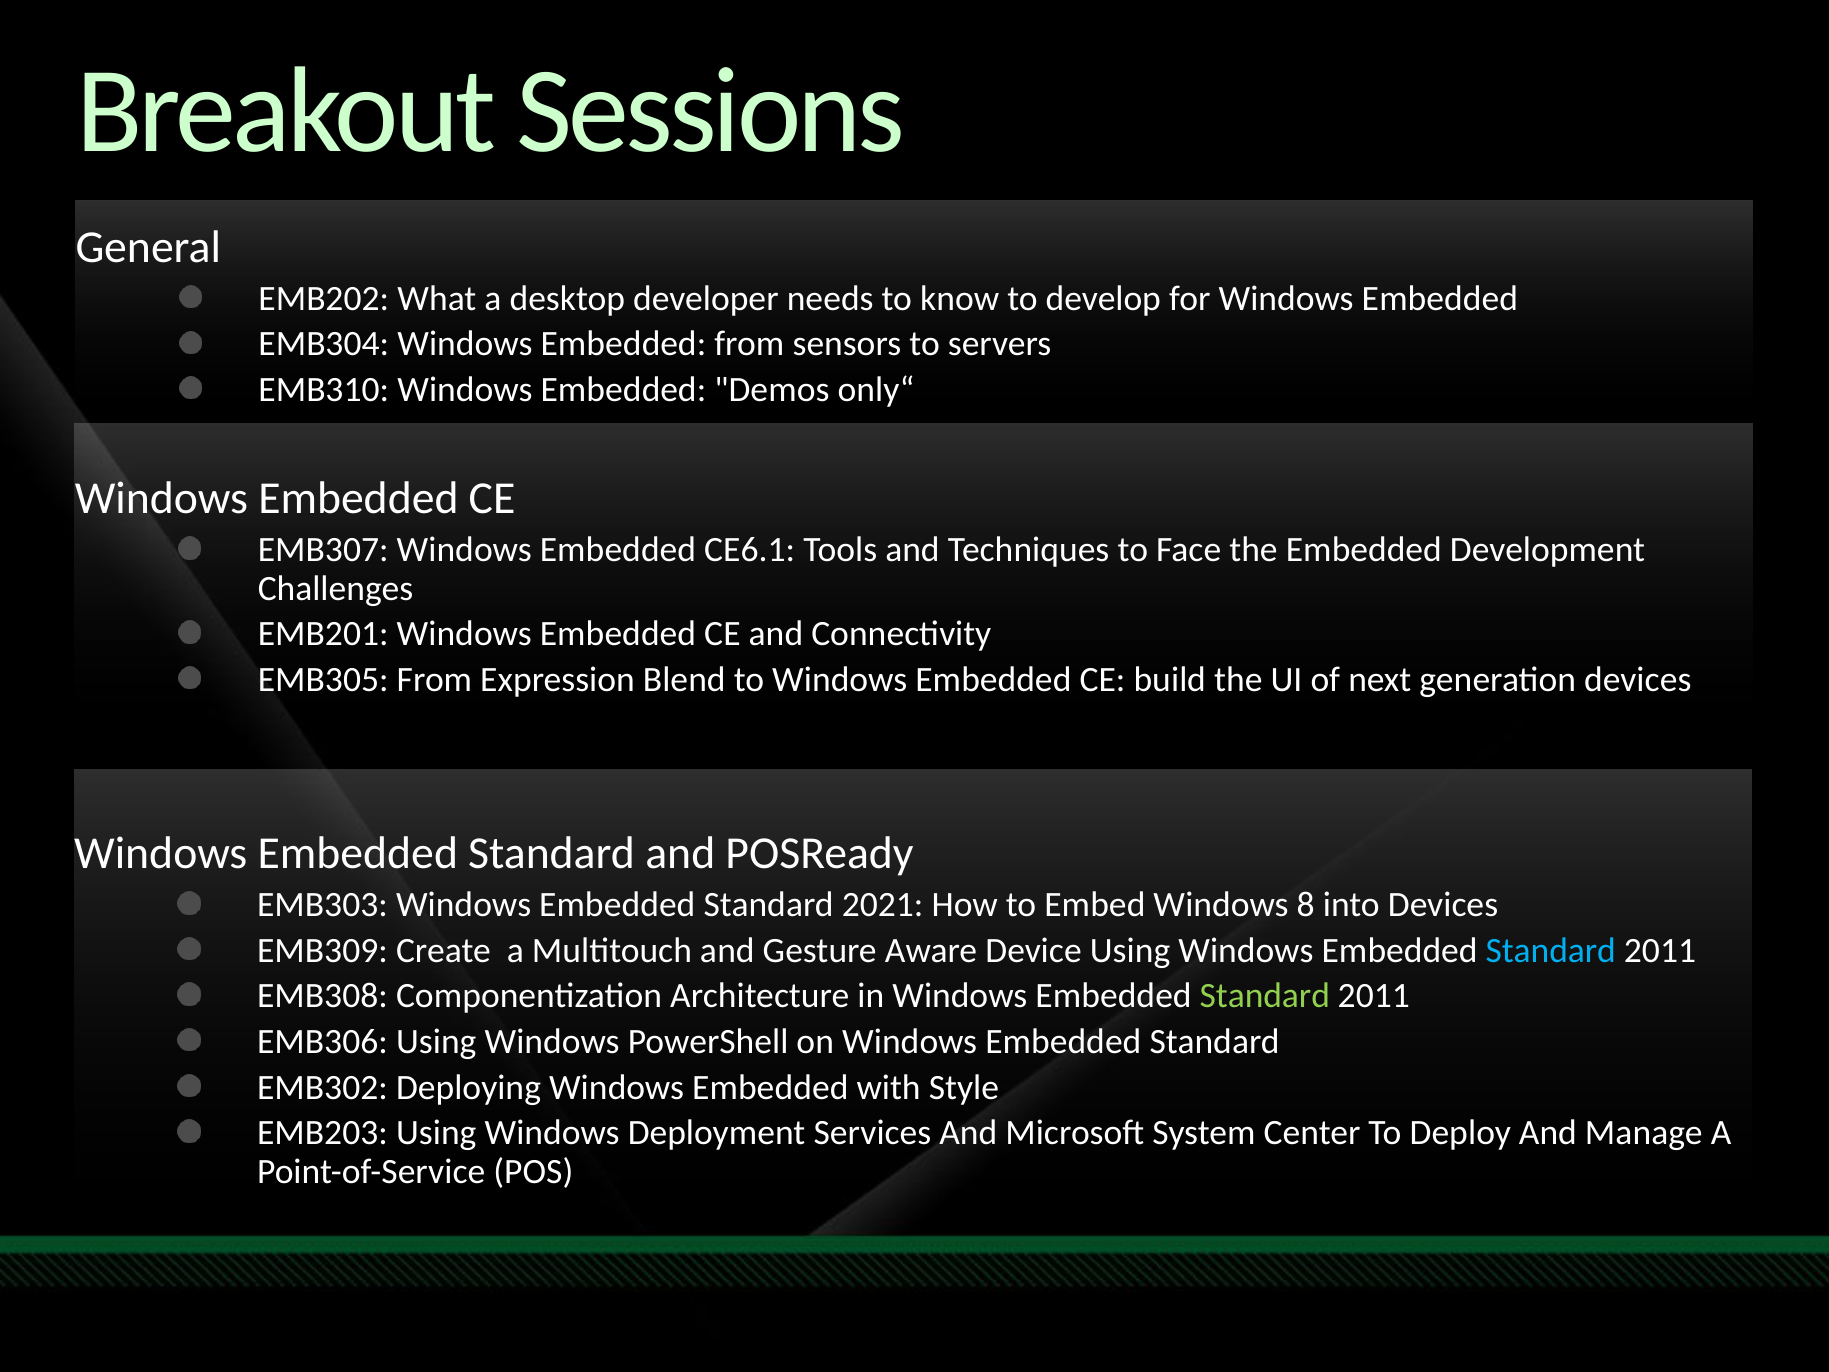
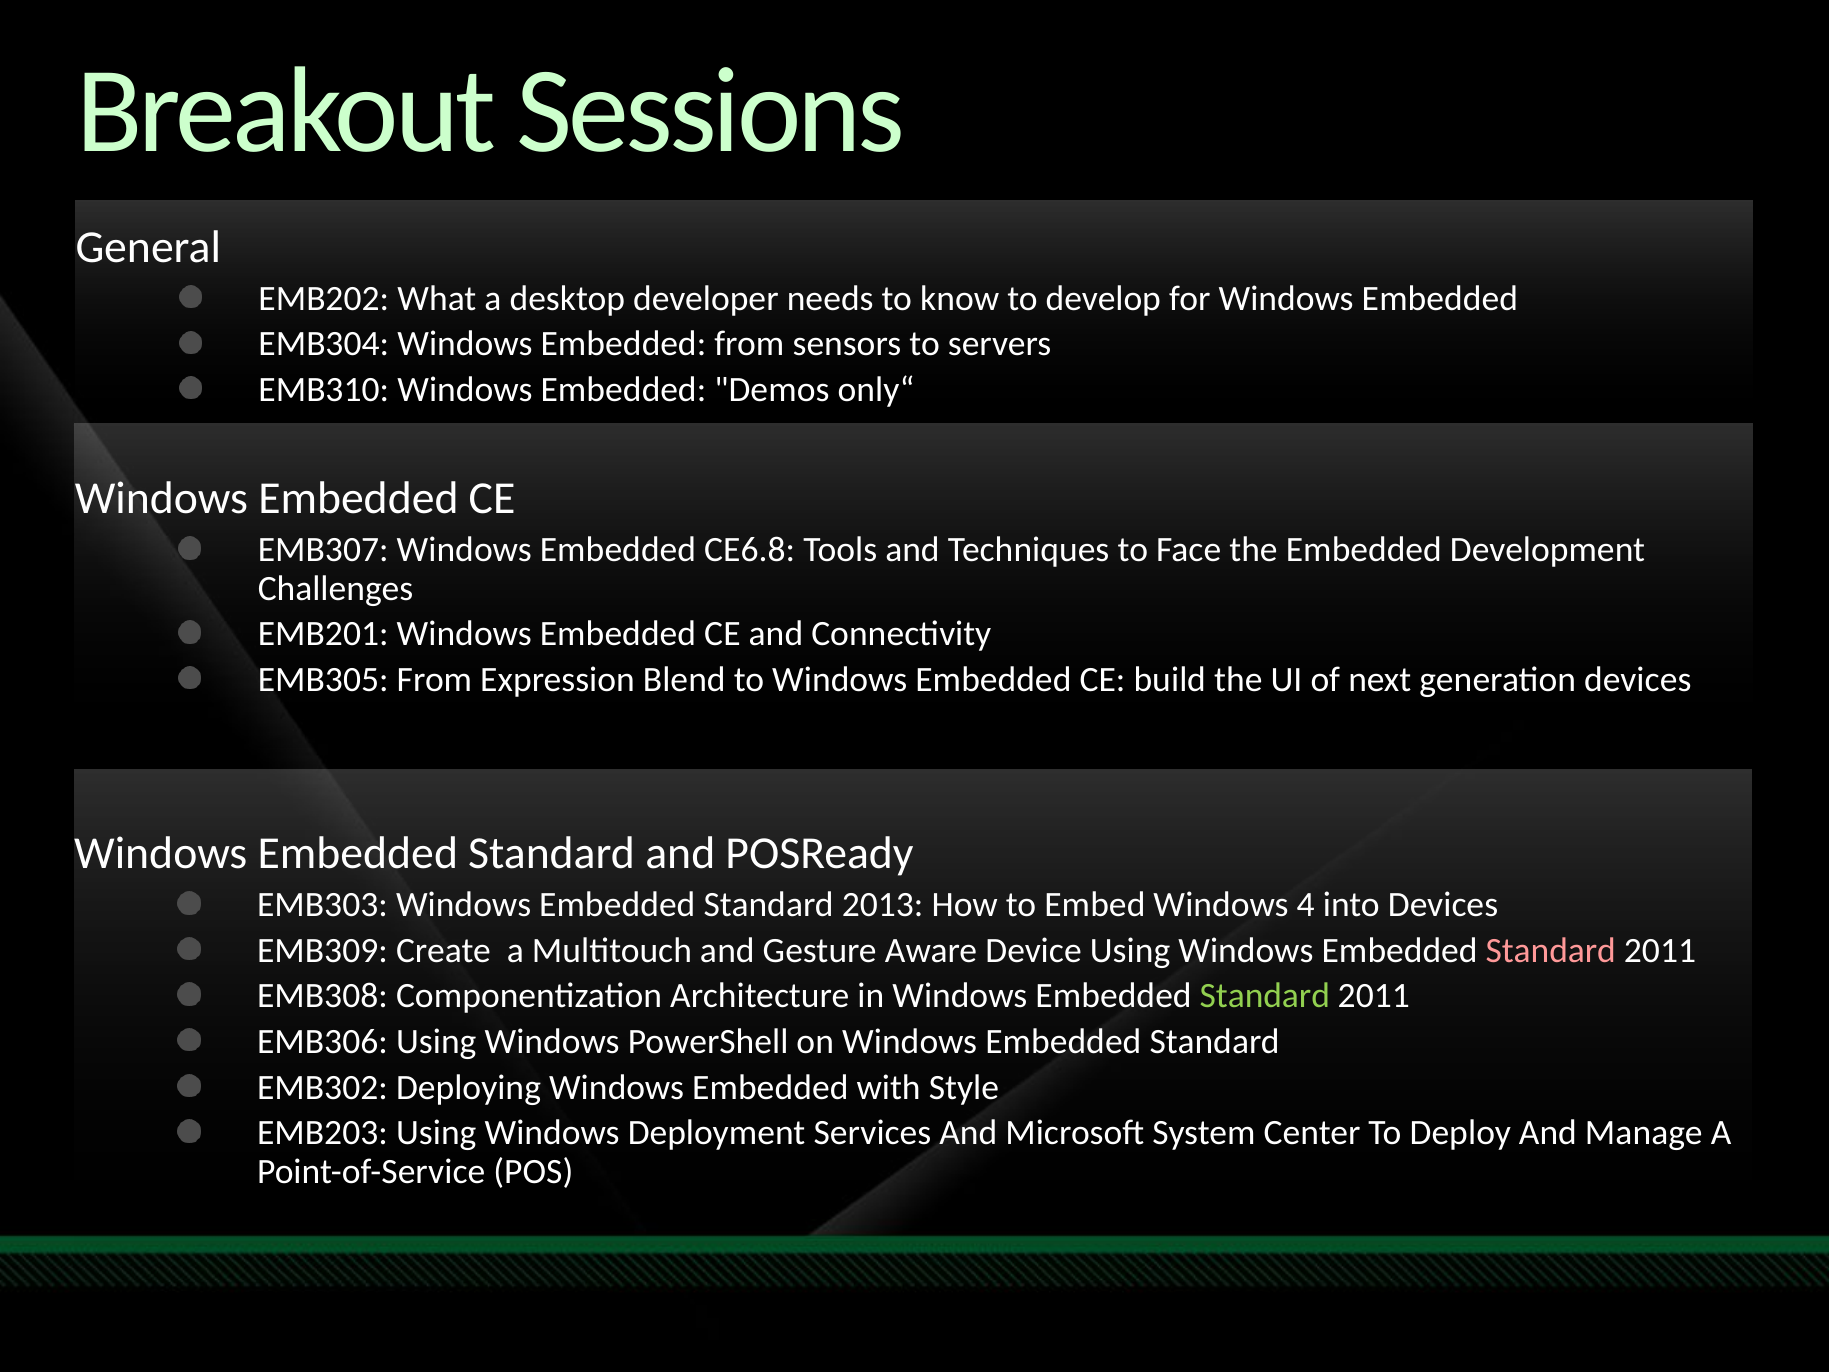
CE6.1: CE6.1 -> CE6.8 (750, 550)
2021: 2021 -> 2013 (883, 905)
8: 8 -> 4 (1306, 905)
Standard colour: light blue -> pink (1551, 950)
